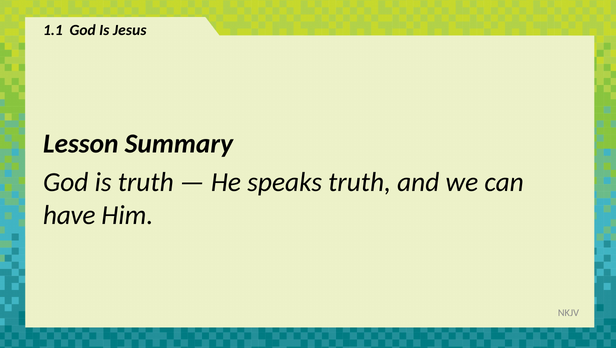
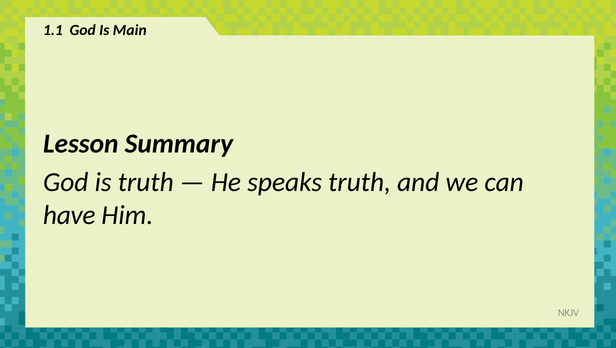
Jesus: Jesus -> Main (130, 30)
